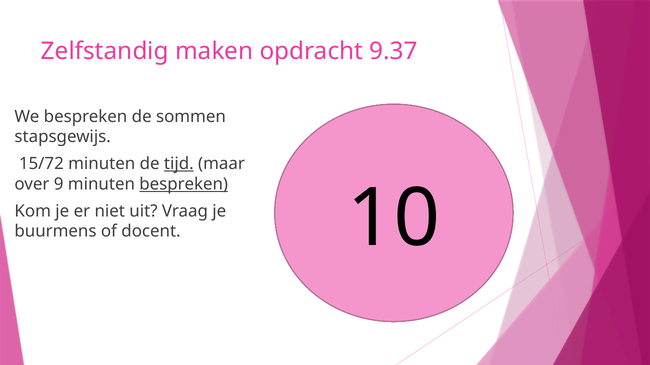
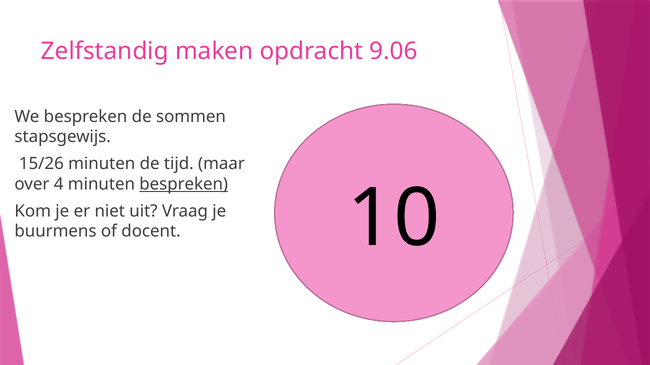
9.37: 9.37 -> 9.06 (394, 51)
15/72: 15/72 -> 15/26 (41, 164)
tijd underline: present -> none (179, 164)
9: 9 -> 4 (59, 184)
